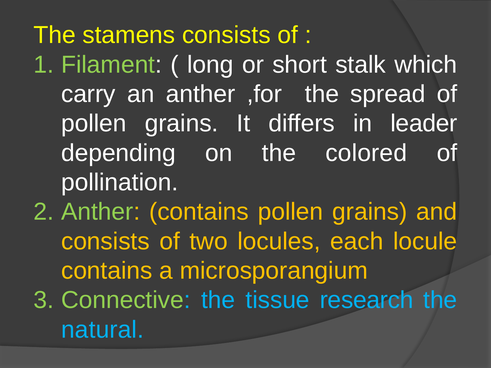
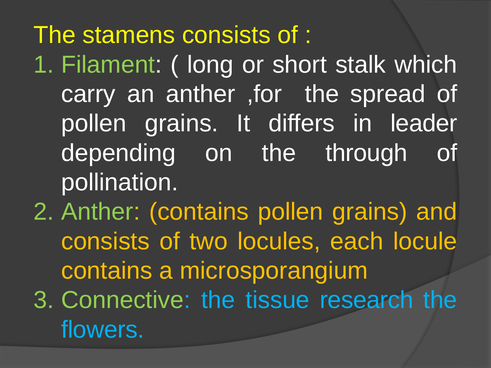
colored: colored -> through (366, 153)
natural: natural -> flowers (103, 330)
